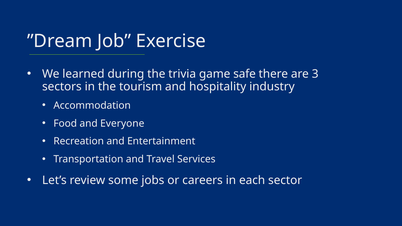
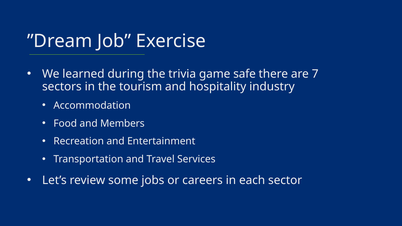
3: 3 -> 7 (315, 74)
Everyone: Everyone -> Members (122, 123)
